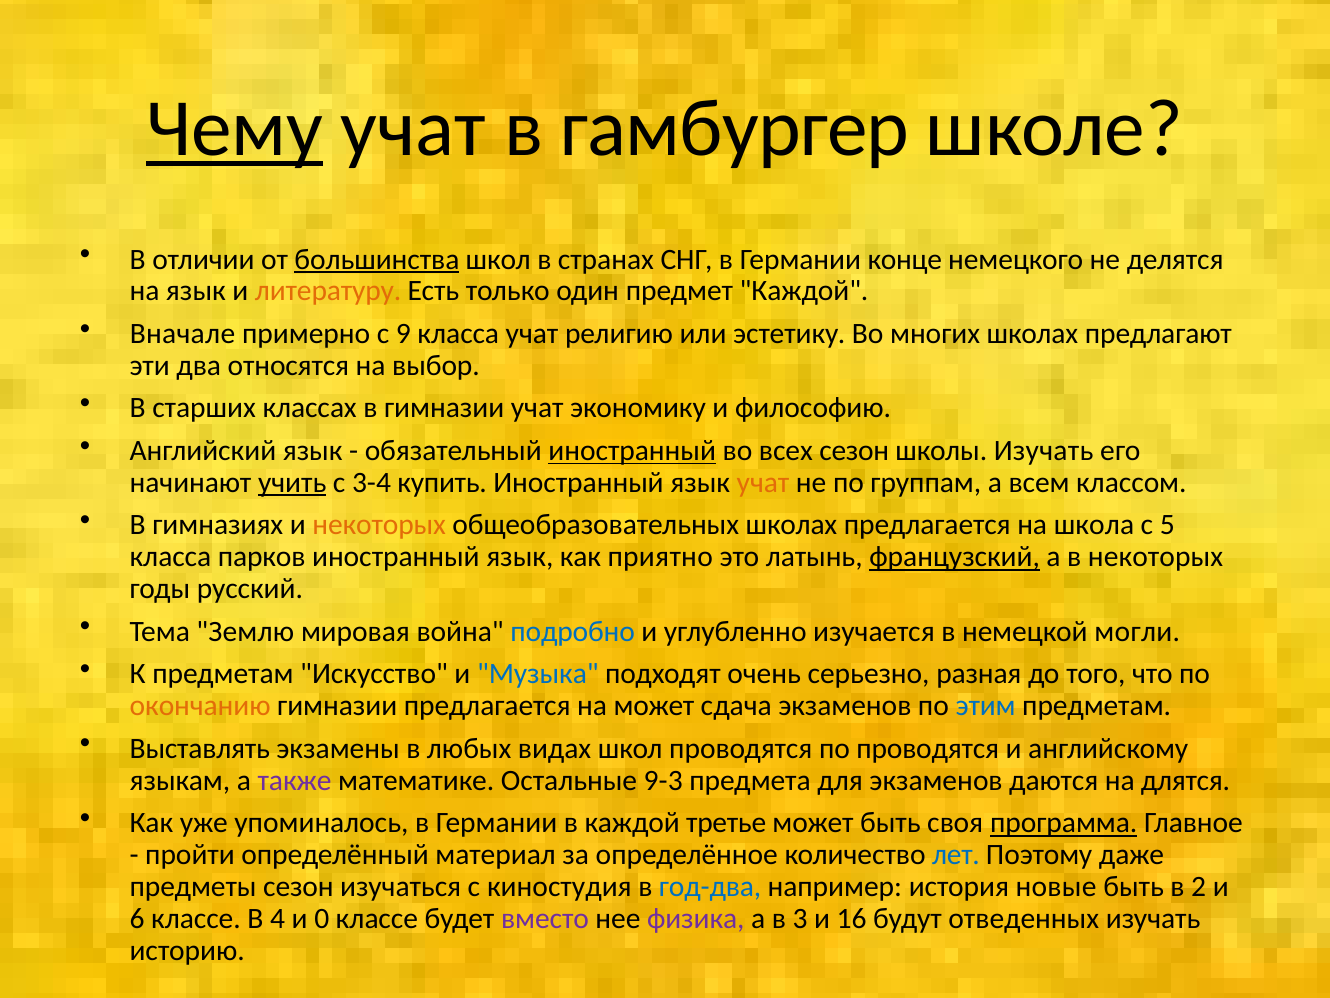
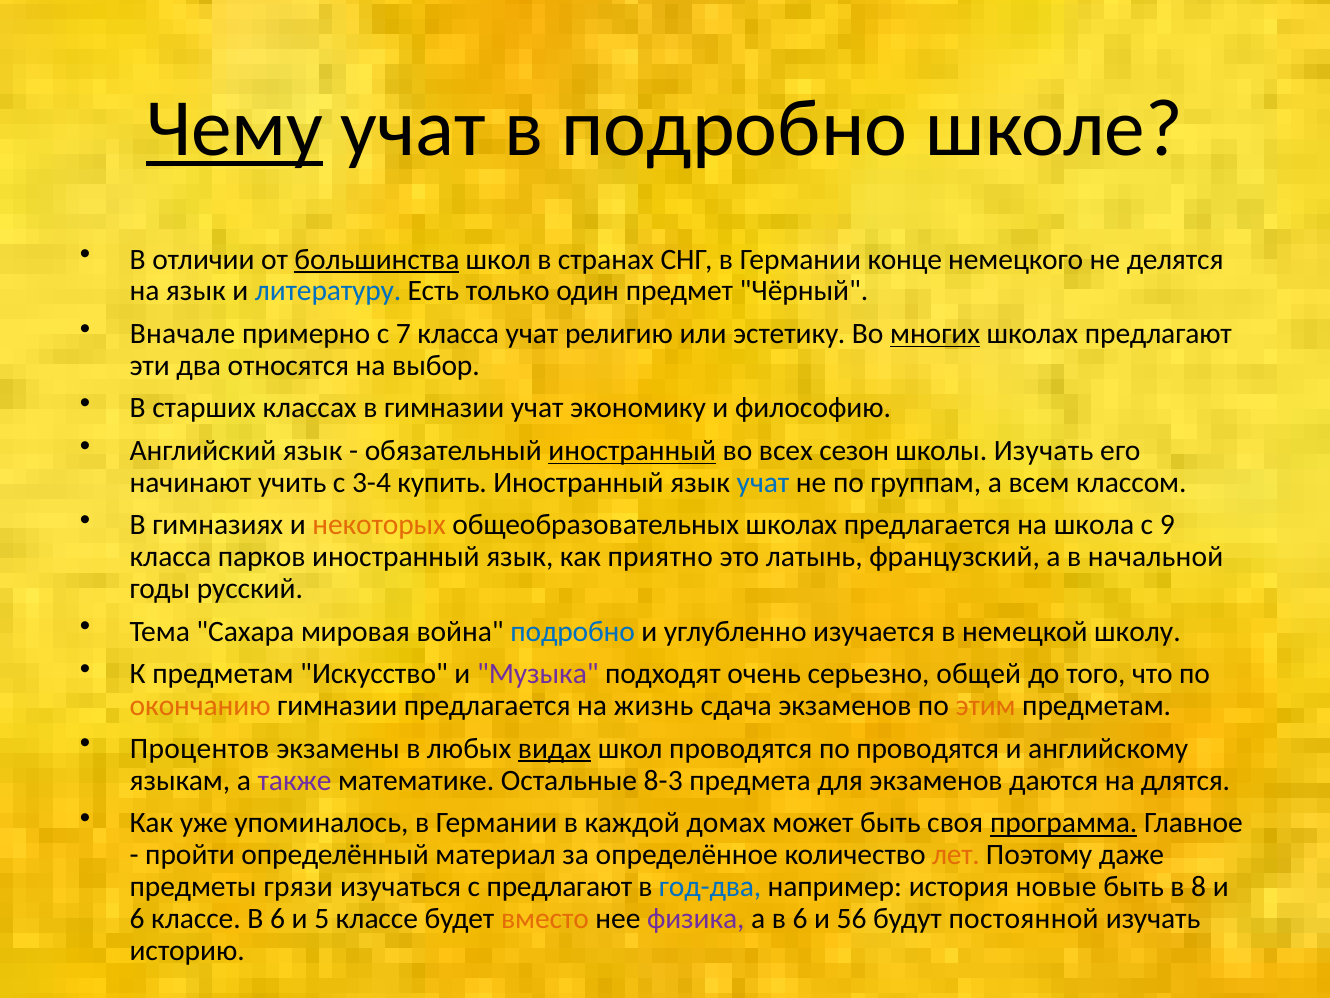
в гамбургер: гамбургер -> подробно (734, 129)
литературу colour: orange -> blue (328, 291)
предмет Каждой: Каждой -> Чёрный (804, 291)
9: 9 -> 7 (403, 334)
многих underline: none -> present (935, 334)
учить underline: present -> none (292, 482)
учат colour: orange -> blue (763, 482)
5: 5 -> 9 (1167, 525)
французский underline: present -> none (955, 557)
в некоторых: некоторых -> начальной (1156, 557)
Землю: Землю -> Сахара (245, 631)
могли: могли -> школу (1137, 631)
Музыка colour: blue -> purple (538, 674)
разная: разная -> общей (979, 674)
на может: может -> жизнь (654, 706)
этим colour: blue -> orange (986, 706)
Выставлять: Выставлять -> Процентов (200, 748)
видах underline: none -> present (555, 748)
9-3: 9-3 -> 8-3 (663, 780)
третье: третье -> домах (726, 823)
лет colour: blue -> orange (956, 854)
предметы сезон: сезон -> грязи (298, 886)
с киностудия: киностудия -> предлагают (560, 886)
2: 2 -> 8 (1199, 886)
классе В 4: 4 -> 6 (278, 918)
0: 0 -> 5 (322, 918)
вместо colour: purple -> orange (545, 918)
а в 3: 3 -> 6 (800, 918)
16: 16 -> 56 (852, 918)
отведенных: отведенных -> постоянной (1024, 918)
